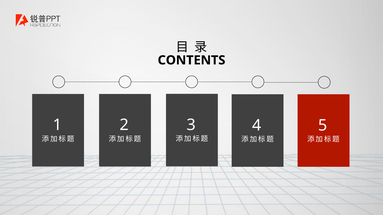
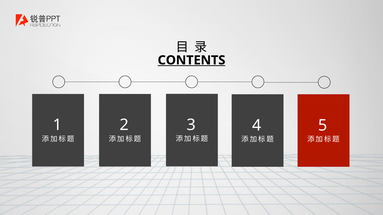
CONTENTS underline: none -> present (192, 60)
